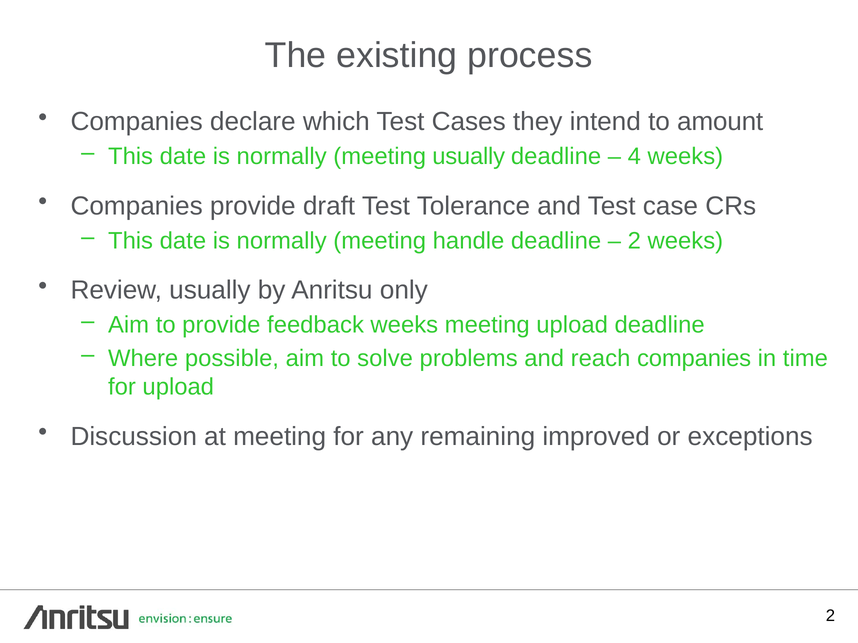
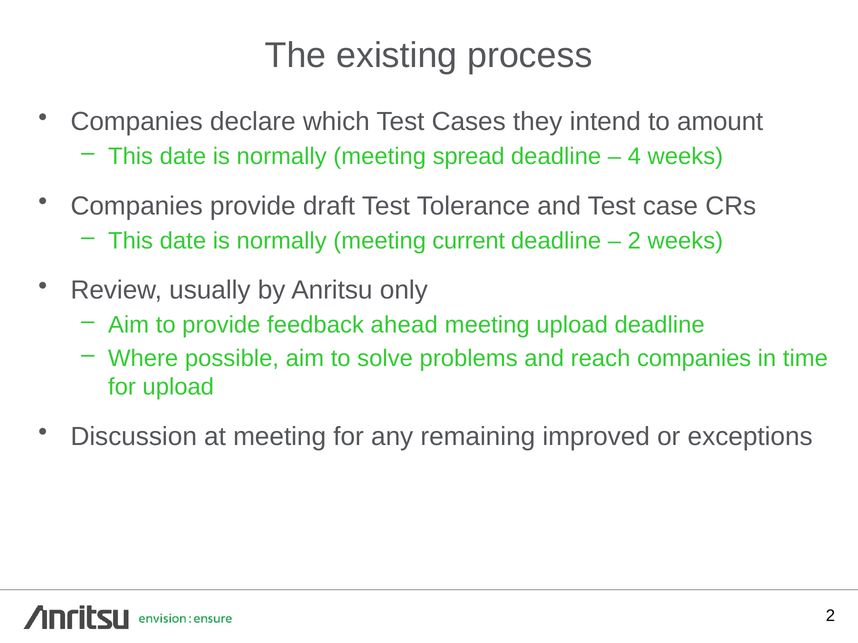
meeting usually: usually -> spread (469, 157)
handle: handle -> current (469, 241)
feedback weeks: weeks -> ahead (404, 325)
